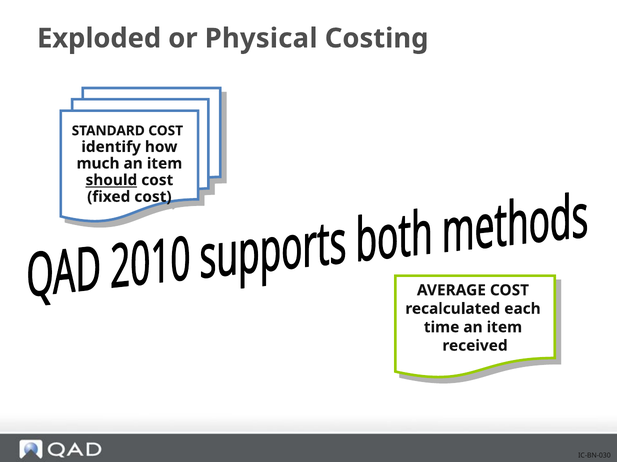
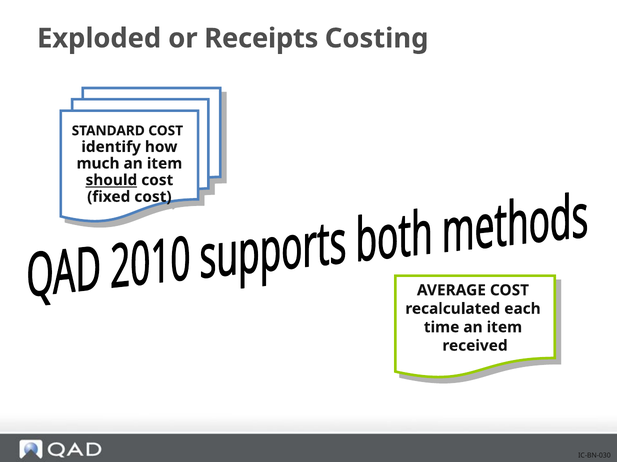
Physical: Physical -> Receipts (261, 38)
